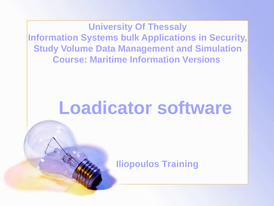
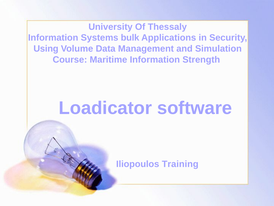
Study: Study -> Using (46, 49)
Versions: Versions -> Strength (201, 60)
